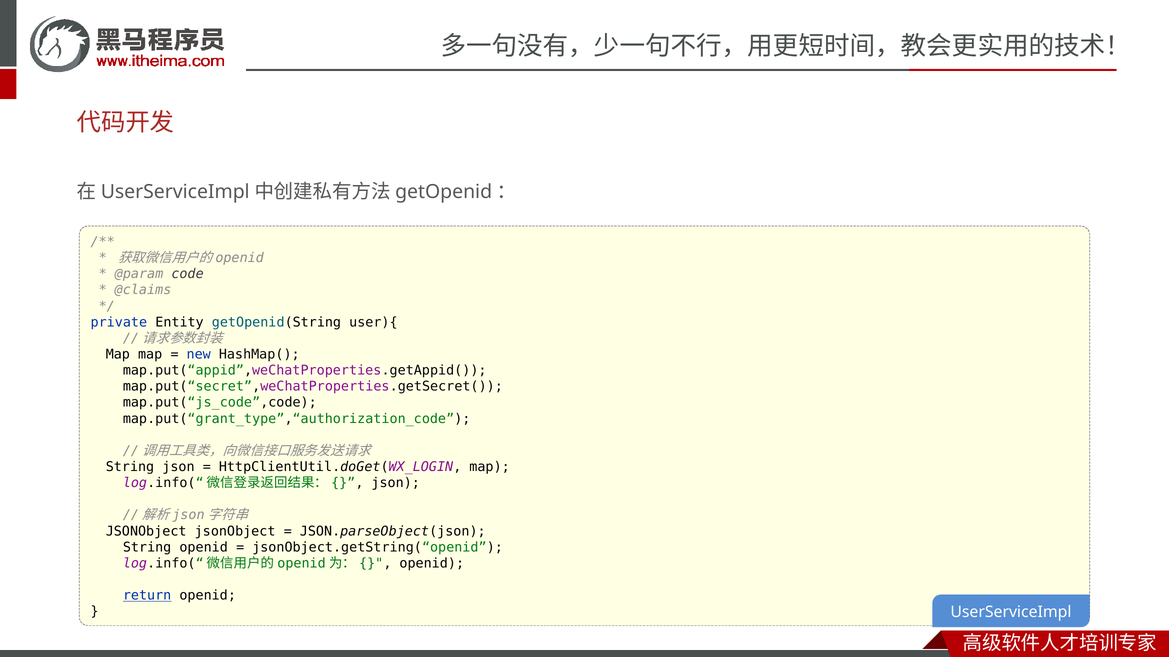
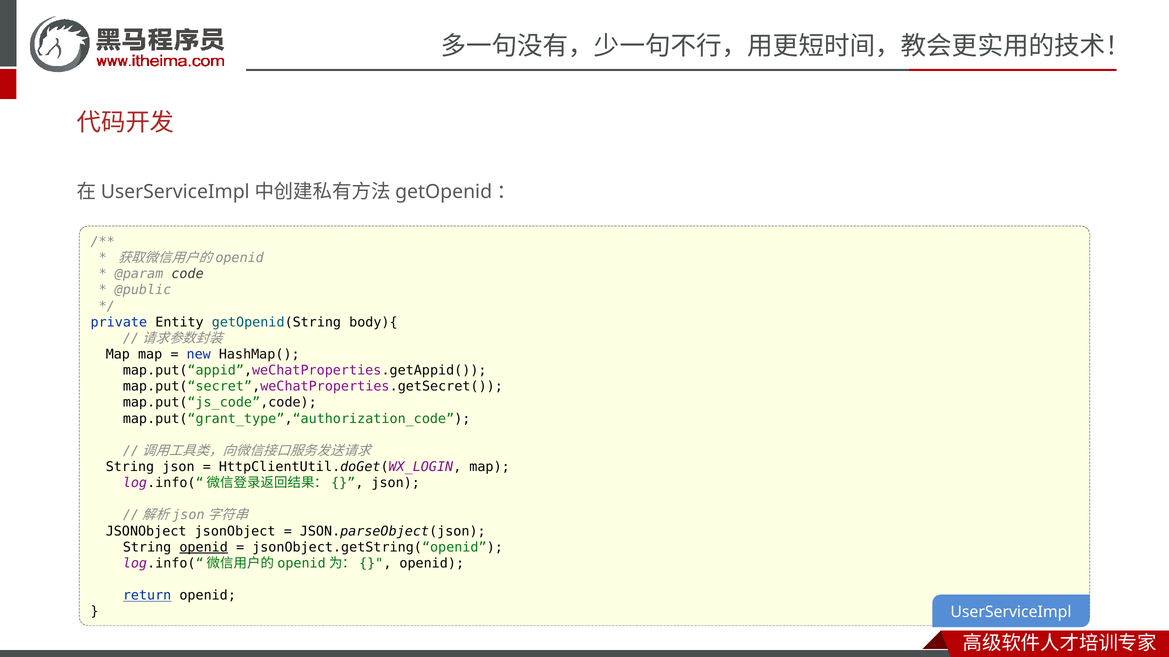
@claims: @claims -> @public (143, 290)
user){: user){ -> body){ (373, 322)
openid underline: none -> present (204, 548)
